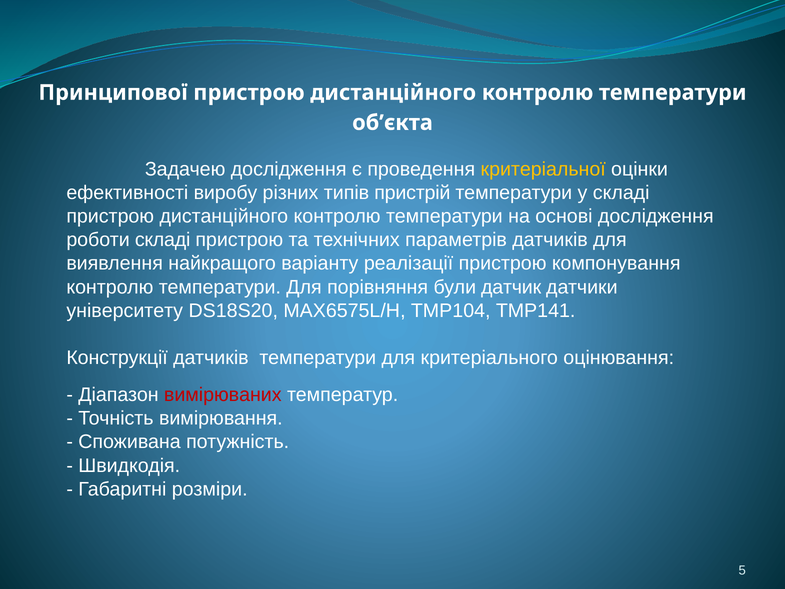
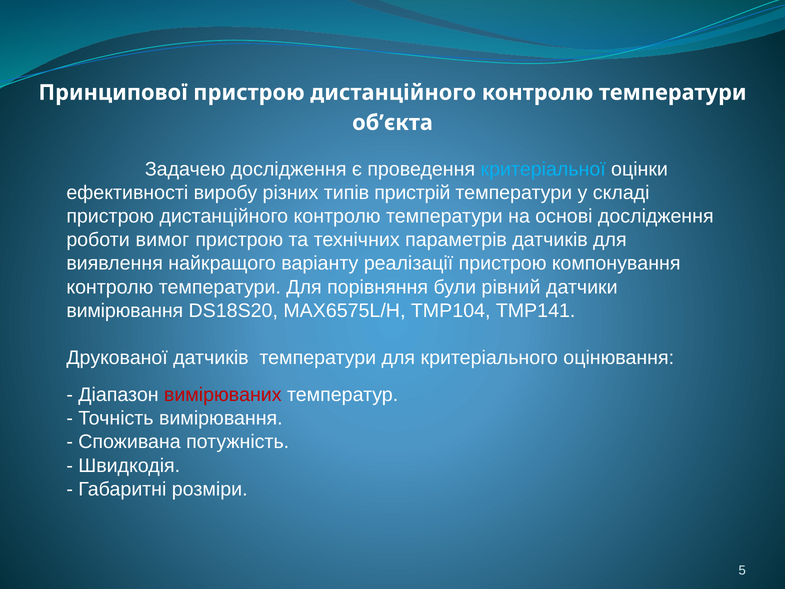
критеріальної colour: yellow -> light blue (543, 169)
роботи складі: складі -> вимог (162, 240)
датчик: датчик -> рівний (511, 287)
університету: університету -> вимірювання (125, 310)
Конструкції: Конструкції -> Друкованої (117, 358)
